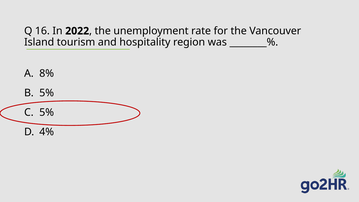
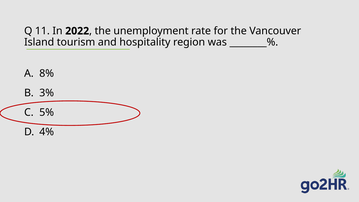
16: 16 -> 11 (42, 31)
5%: 5% -> 3% (47, 93)
